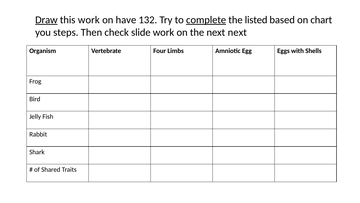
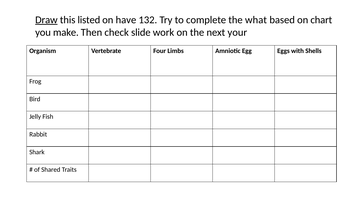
this work: work -> listed (89, 20)
complete underline: present -> none (206, 20)
listed: listed -> what (256, 20)
steps: steps -> make (66, 32)
next next: next -> your (237, 32)
